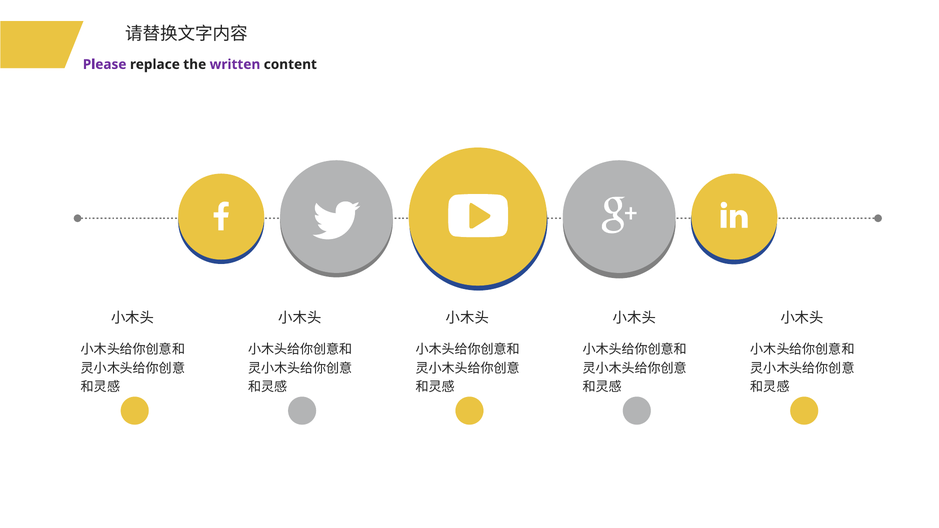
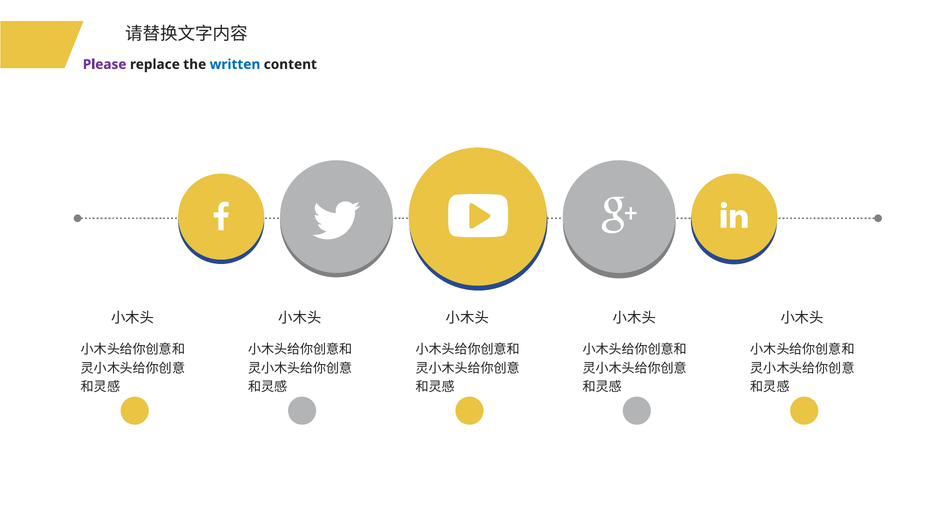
written colour: purple -> blue (235, 64)
